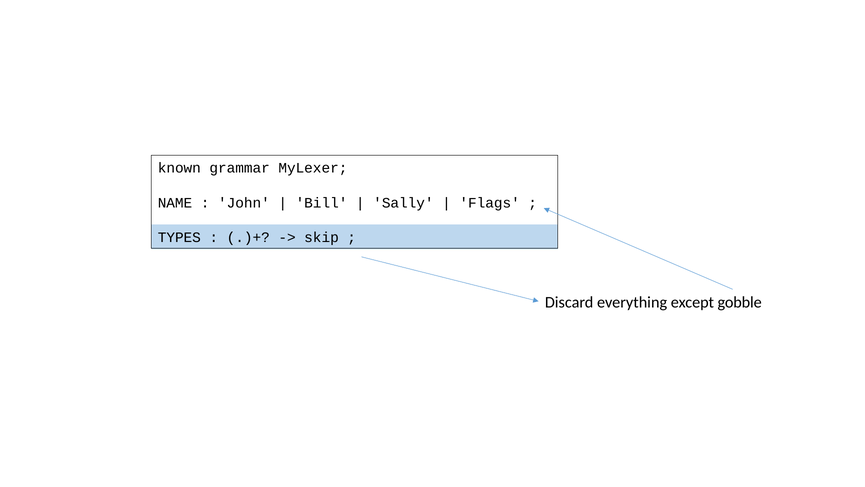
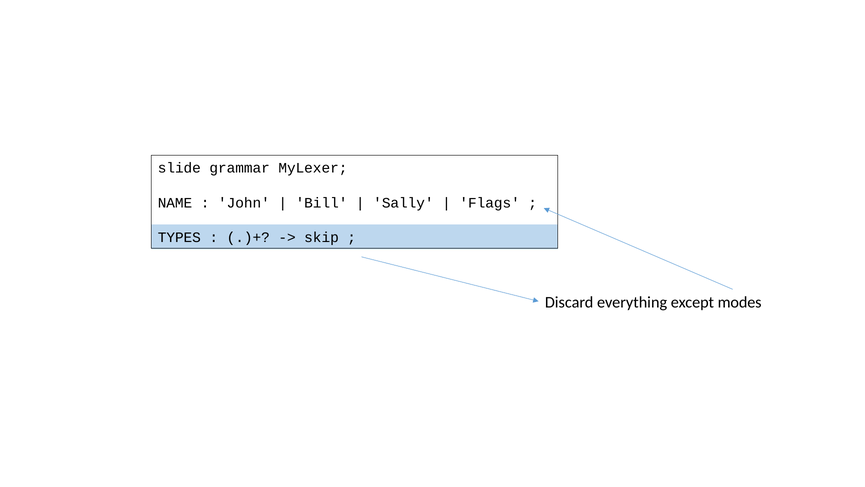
known: known -> slide (179, 168)
gobble: gobble -> modes (740, 302)
